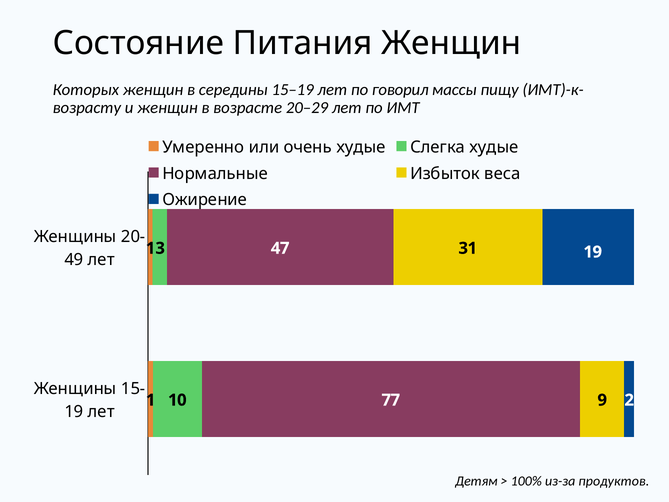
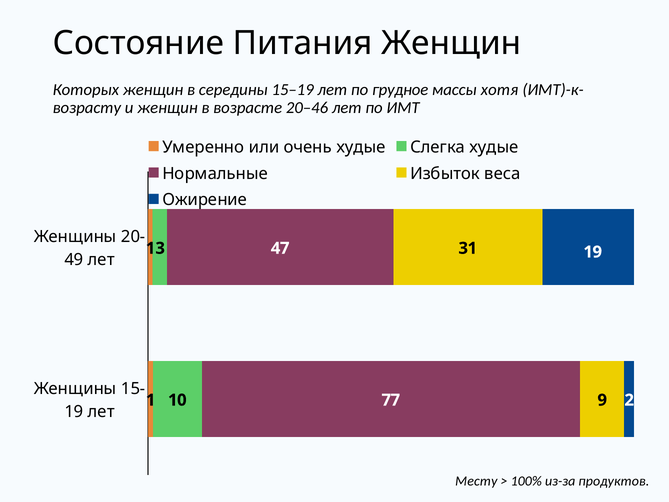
говорил: говорил -> грудное (400, 90)
пищу: пищу -> хотя (499, 90)
20–29: 20–29 -> 20–46 (307, 108)
Детям: Детям -> Месту (476, 481)
